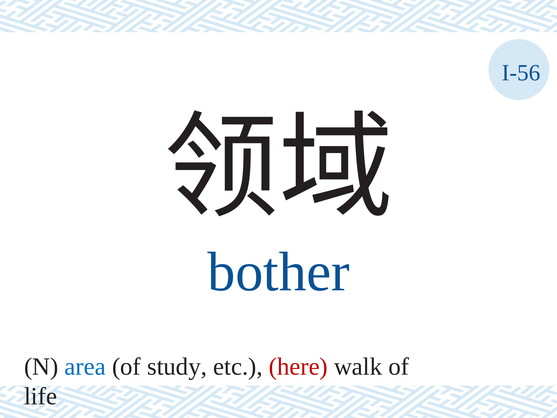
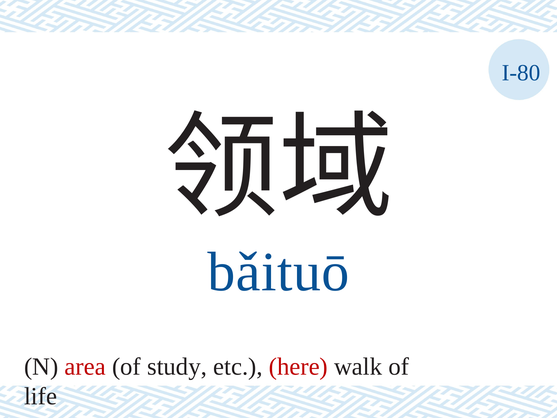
I-56: I-56 -> I-80 (521, 73)
bother: bother -> bǎituō (278, 272)
area colour: blue -> red (85, 367)
